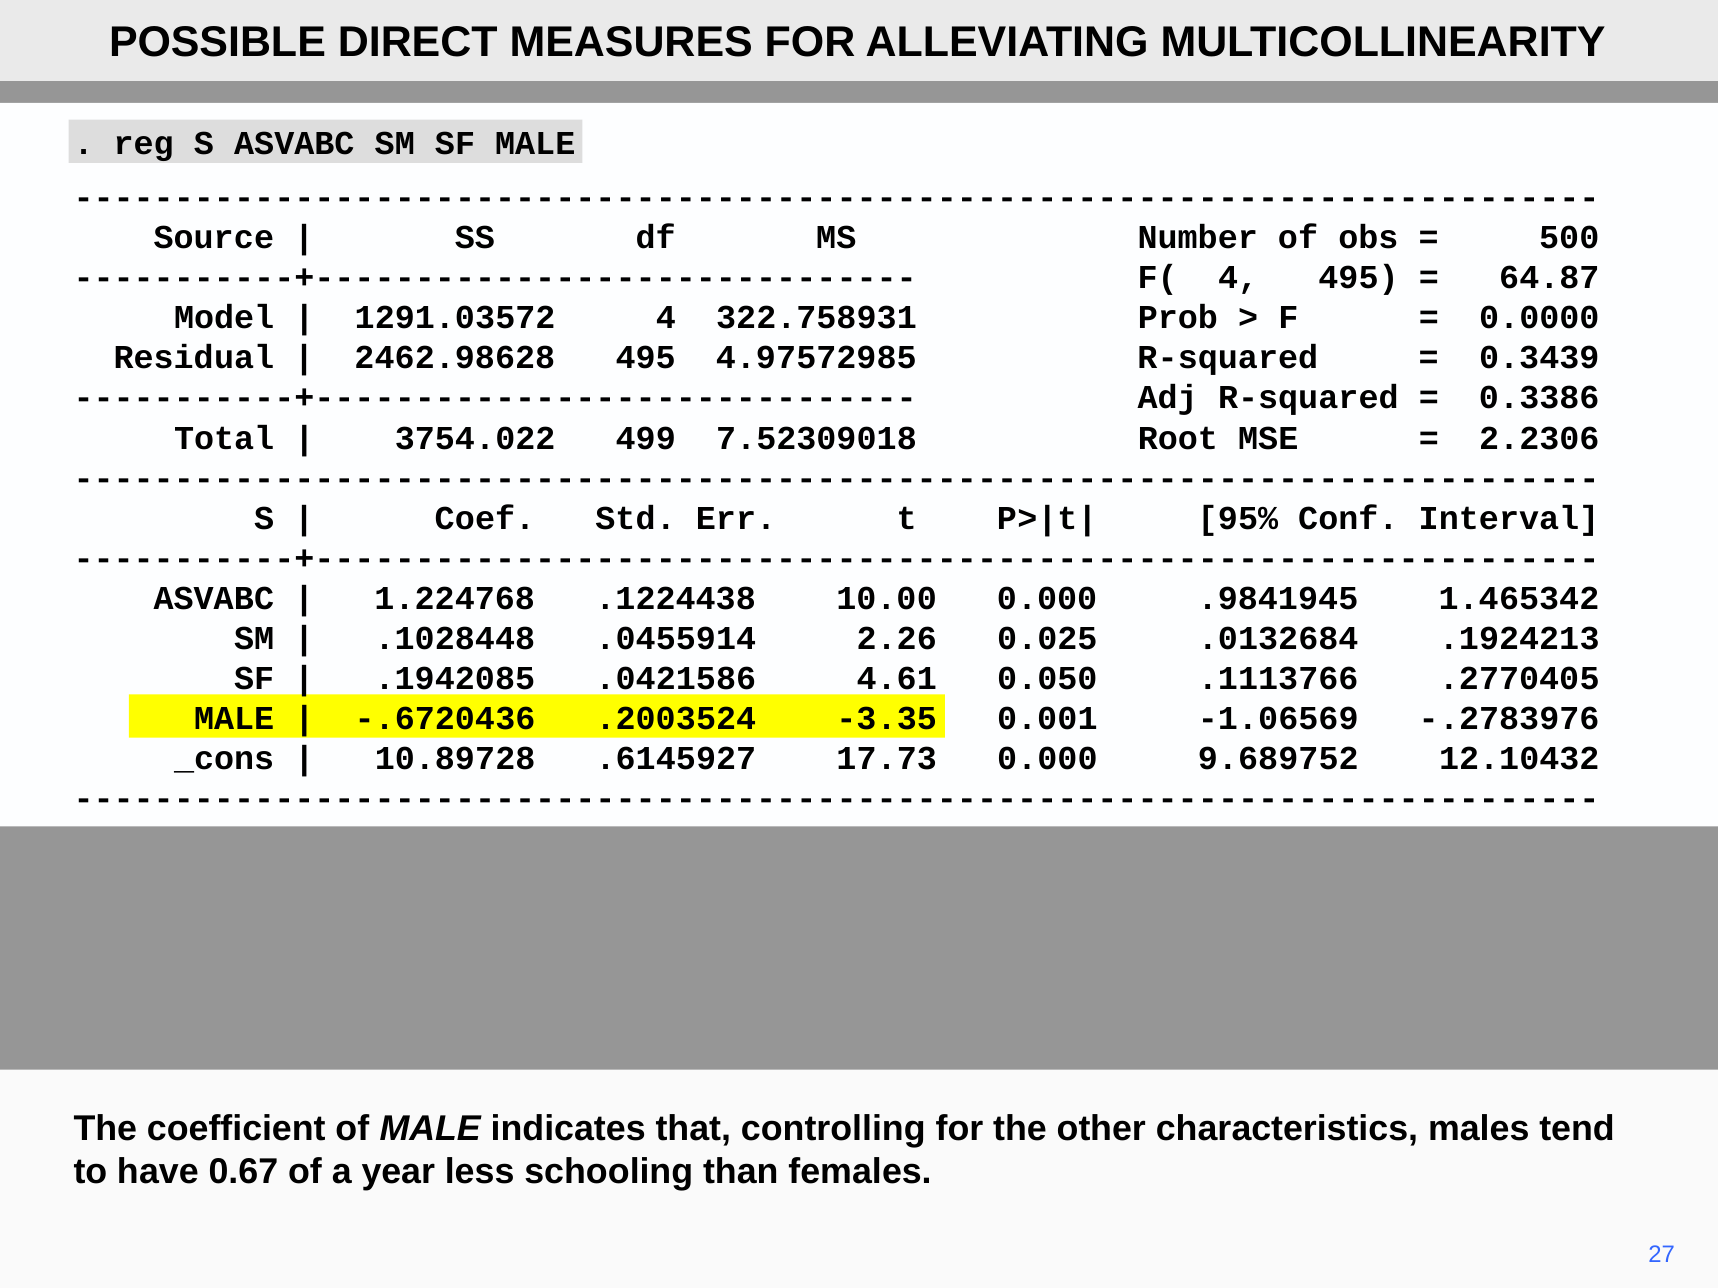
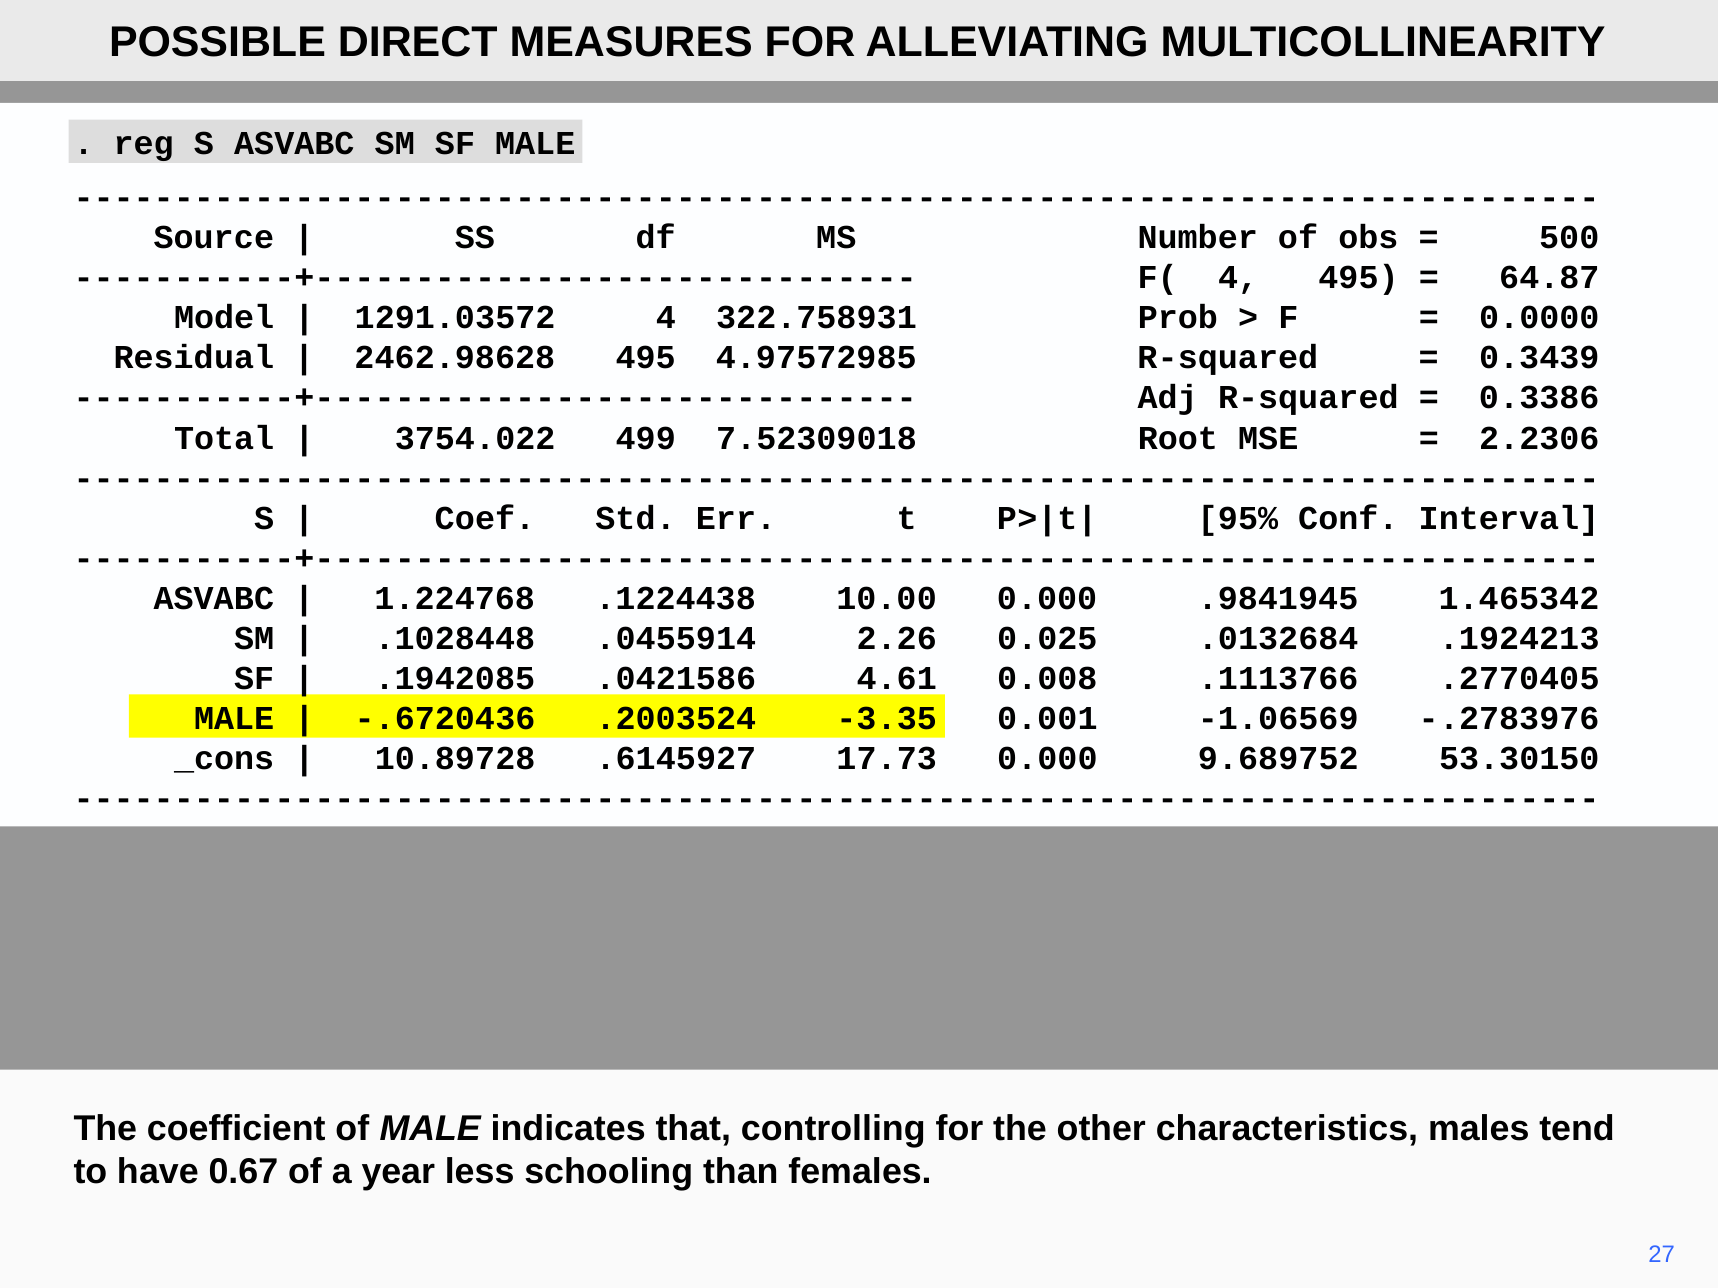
0.050: 0.050 -> 0.008 (1047, 679)
12.10432: 12.10432 -> 53.30150 (1519, 759)
